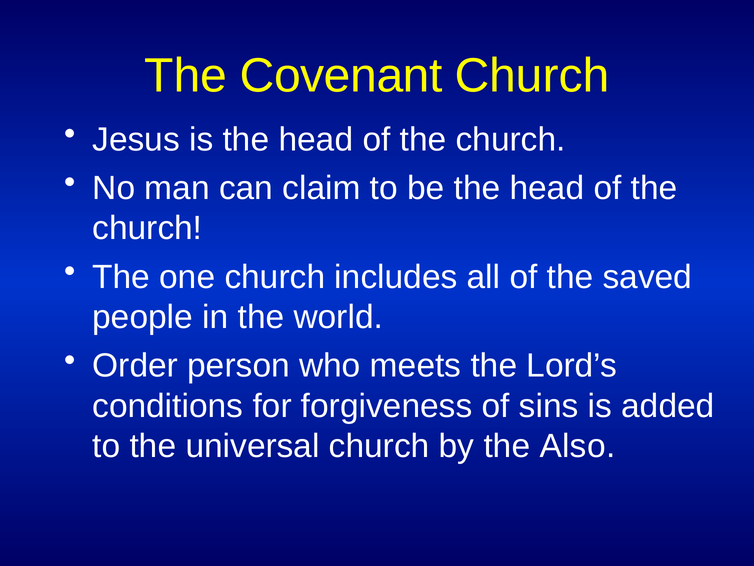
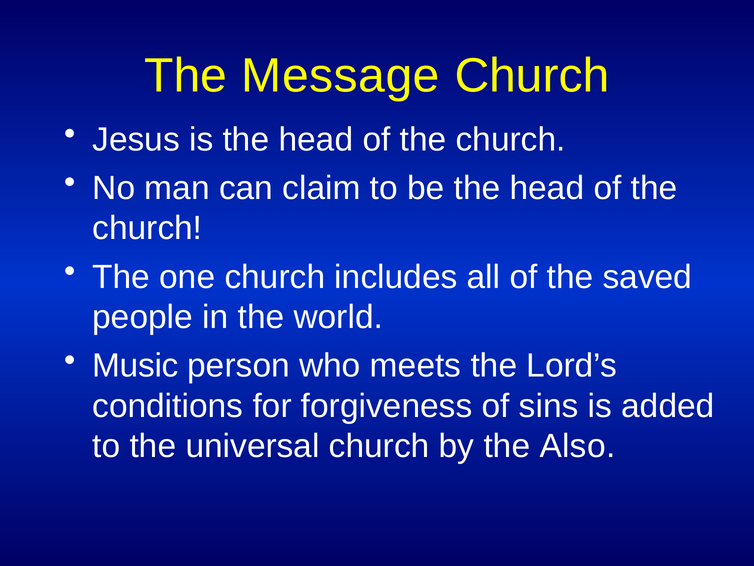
Covenant: Covenant -> Message (341, 76)
Order: Order -> Music (135, 366)
